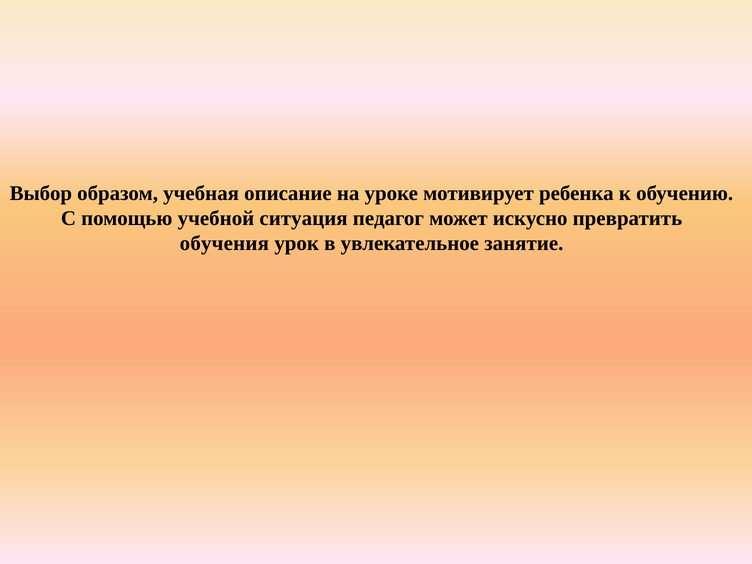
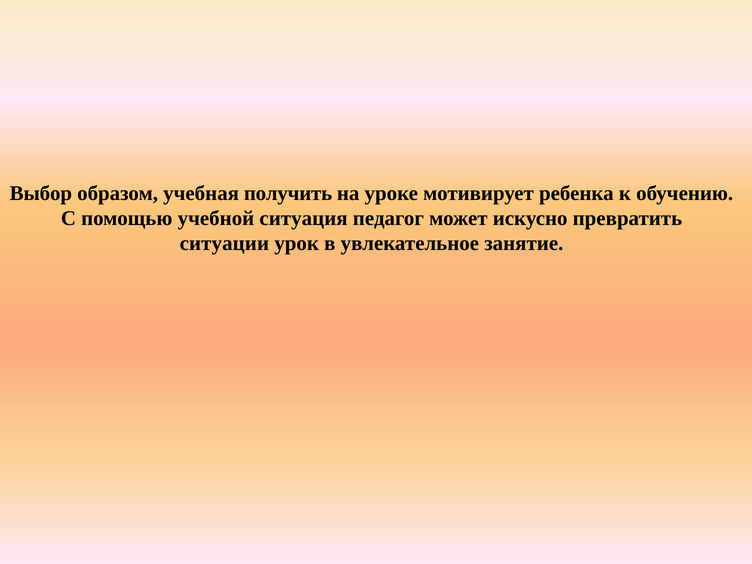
описание: описание -> получить (288, 193)
обучения: обучения -> ситуации (224, 243)
